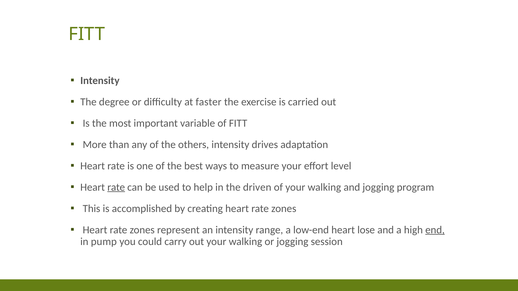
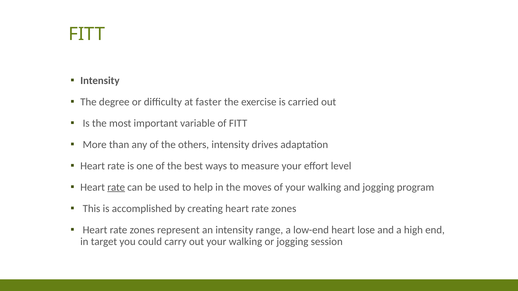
driven: driven -> moves (257, 187)
end underline: present -> none (435, 230)
pump: pump -> target (104, 242)
